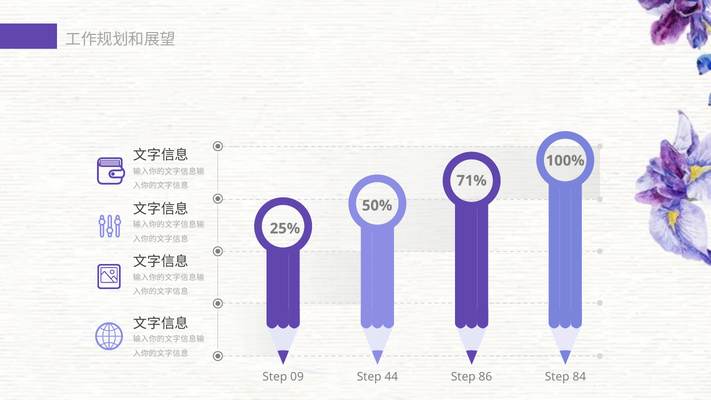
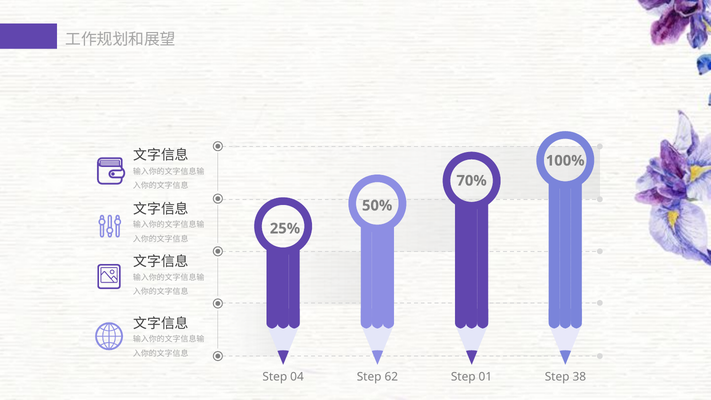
71%: 71% -> 70% (472, 181)
09: 09 -> 04 (297, 377)
44: 44 -> 62 (391, 377)
86: 86 -> 01 (485, 377)
84: 84 -> 38 (579, 377)
